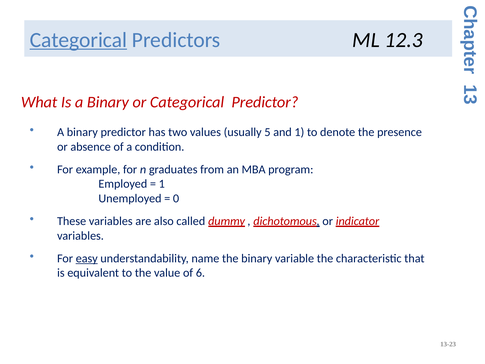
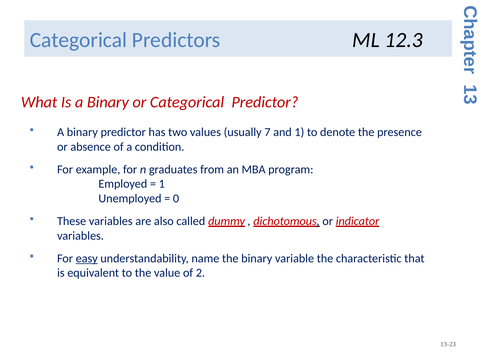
Categorical underline: present -> none (78, 40)
5: 5 -> 7 (267, 132)
6: 6 -> 2 (200, 273)
